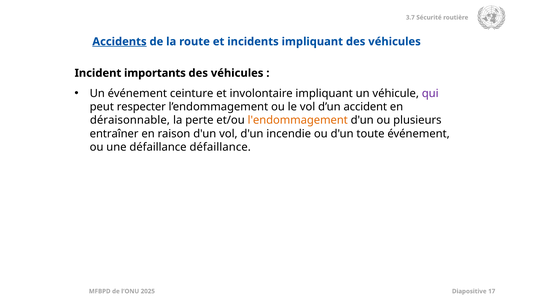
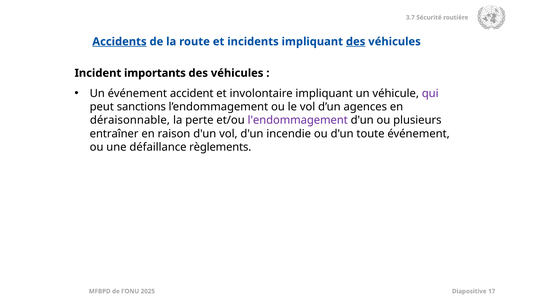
des underline: none -> present (356, 42)
ceinture: ceinture -> accident (192, 93)
respecter: respecter -> sanctions (141, 107)
accident: accident -> agences (365, 107)
l'endommagement colour: orange -> purple (298, 120)
défaillance défaillance: défaillance -> règlements (220, 147)
